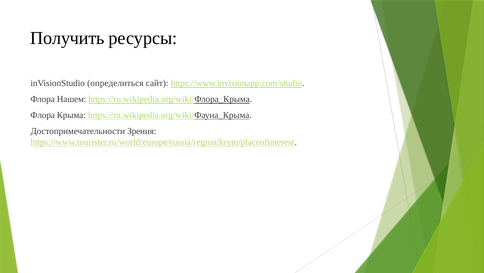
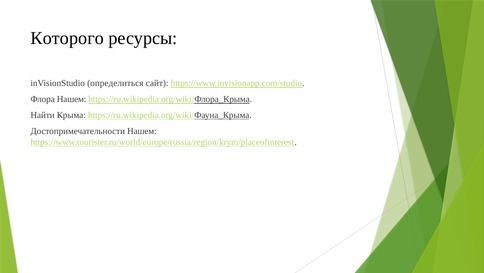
Получить: Получить -> Которого (67, 38)
Флора: Флора -> Найти (43, 115)
Достопримечательности Зрения: Зрения -> Нашем (142, 131)
